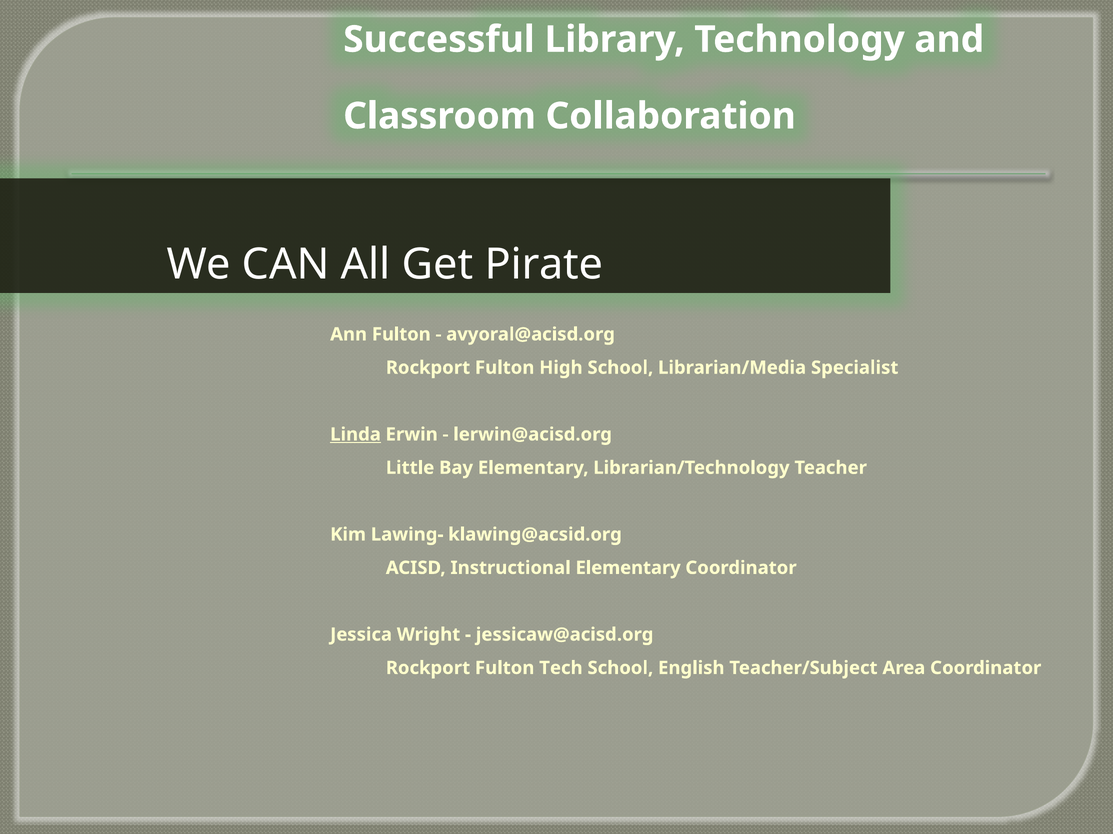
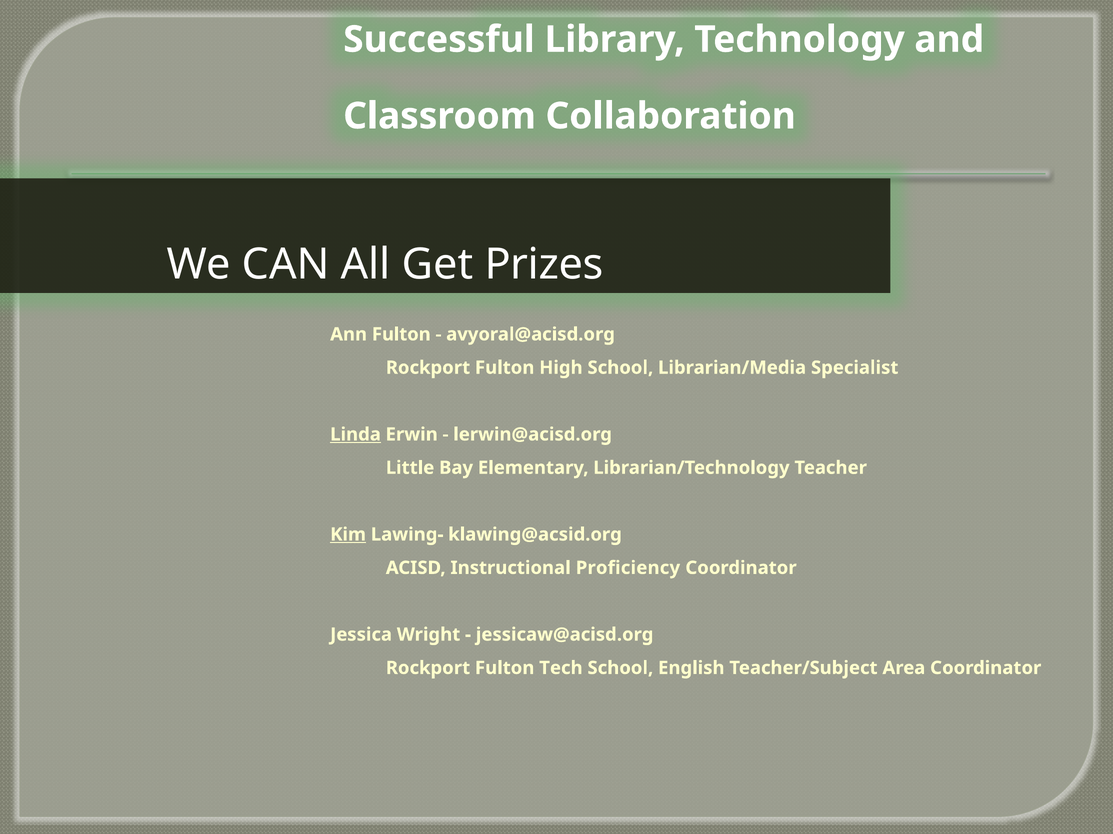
Pirate: Pirate -> Prizes (544, 265)
Kim underline: none -> present (348, 535)
Instructional Elementary: Elementary -> Proficiency (628, 568)
